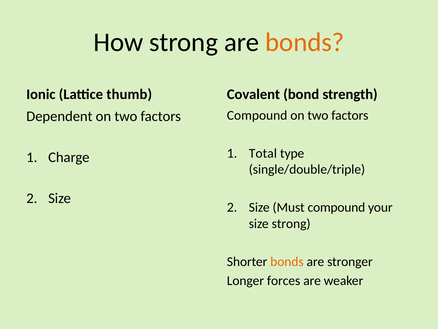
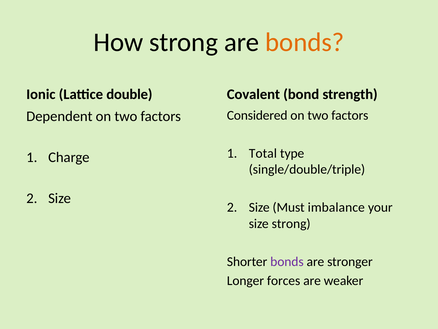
thumb: thumb -> double (129, 94)
Compound: Compound -> Considered (257, 115)
Must compound: compound -> imbalance (336, 207)
bonds colour: orange -> purple (287, 261)
